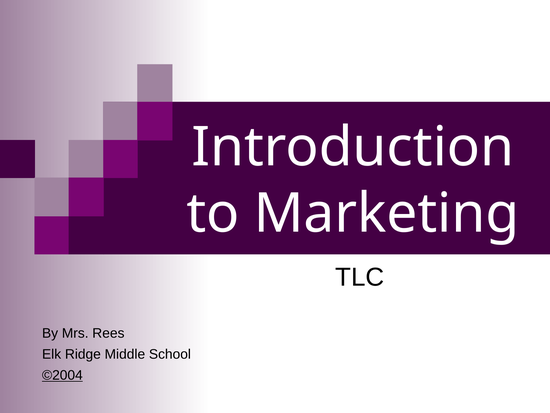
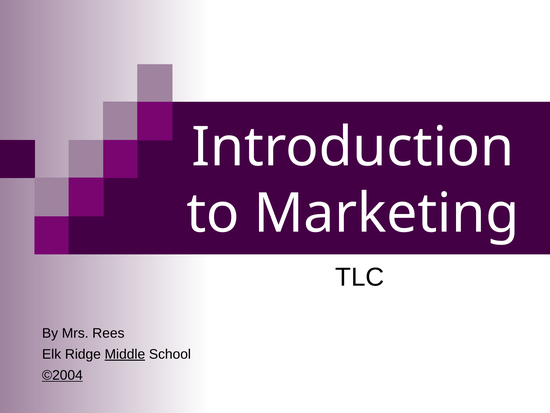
Middle underline: none -> present (125, 354)
